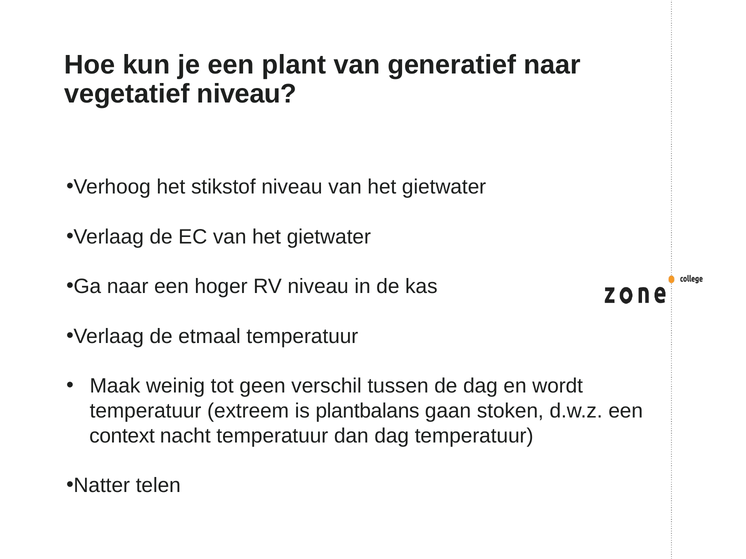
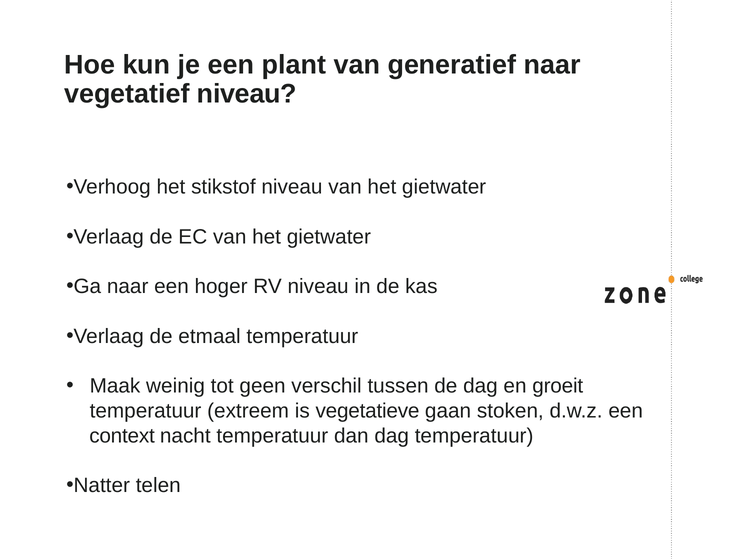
wordt: wordt -> groeit (558, 386)
plantbalans: plantbalans -> vegetatieve (368, 411)
